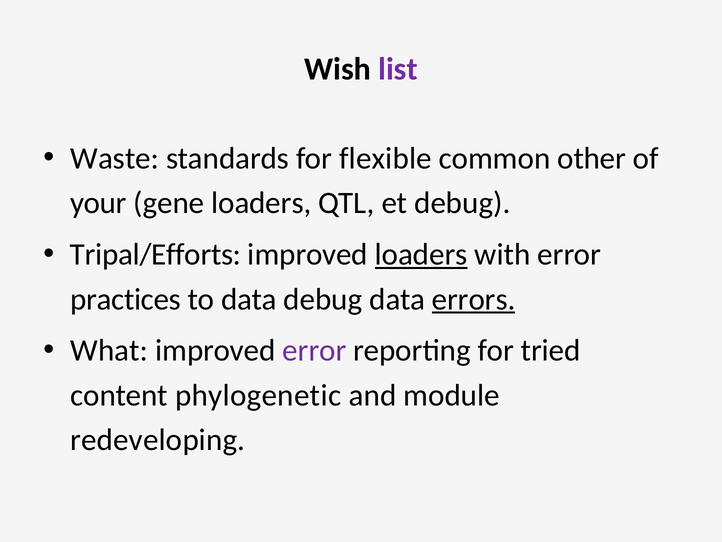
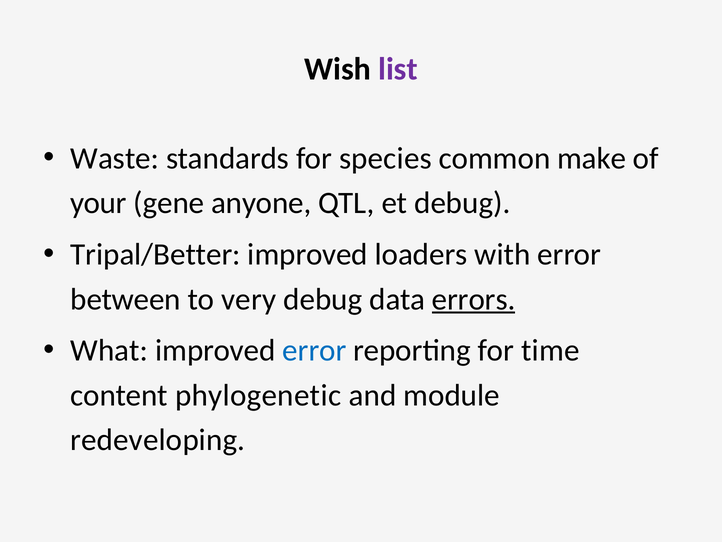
flexible: flexible -> species (385, 158)
other: other -> make (592, 158)
gene loaders: loaders -> anyone (261, 203)
Tripal/Efforts: Tripal/Efforts -> Tripal/Better (155, 254)
loaders underline: present -> none (421, 254)
practices: practices -> between (126, 299)
to data: data -> very (249, 299)
error colour: purple -> blue (314, 350)
tried: tried -> time (551, 350)
